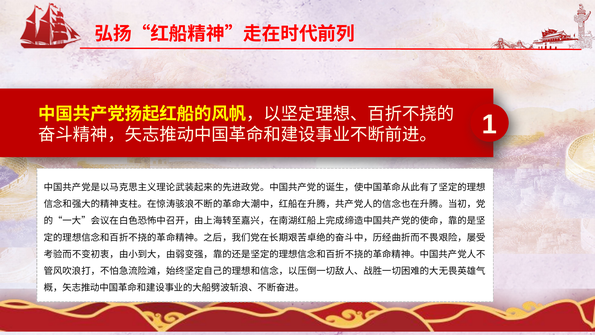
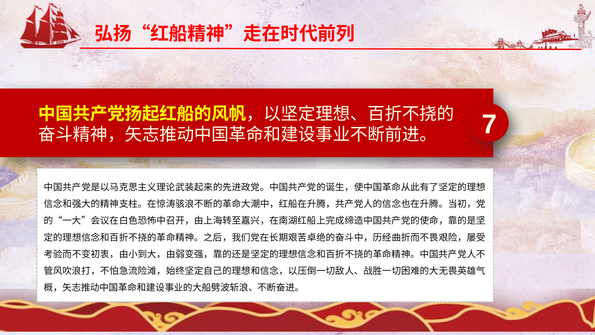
1: 1 -> 7 (490, 124)
